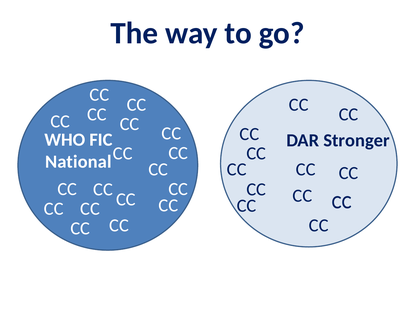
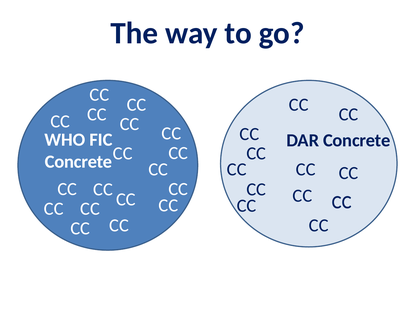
DAR Stronger: Stronger -> Concrete (357, 141)
National: National -> Concrete (79, 162)
